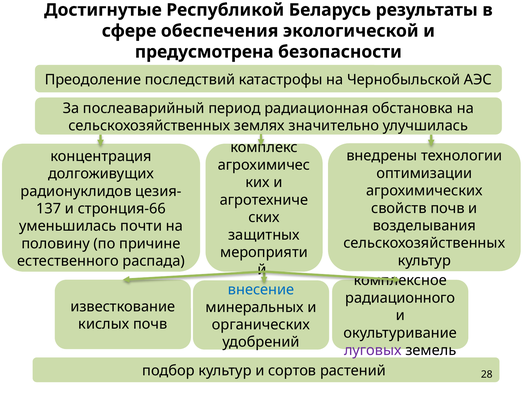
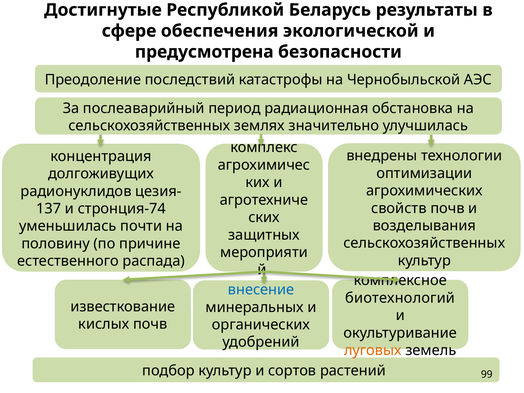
стронция-66: стронция-66 -> стронция-74 (122, 209)
радиационного: радиационного -> биотехнологий (400, 298)
луговых colour: purple -> orange (373, 350)
28: 28 -> 99 (487, 375)
